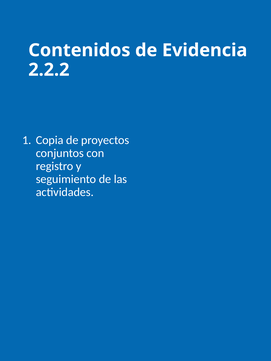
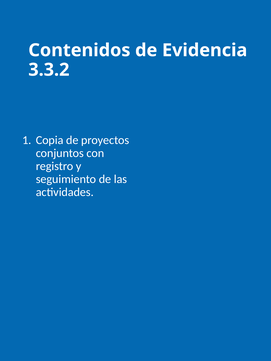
2.2.2: 2.2.2 -> 3.3.2 (49, 70)
